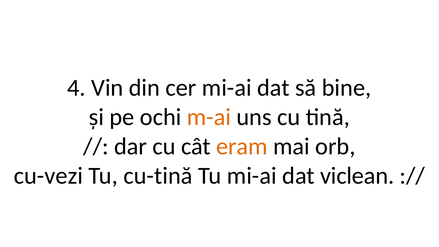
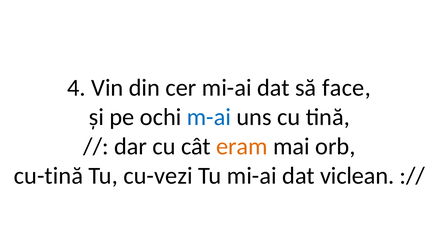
bine: bine -> face (346, 88)
m-ai colour: orange -> blue (209, 117)
cu-vezi: cu-vezi -> cu-tină (48, 176)
cu-tină: cu-tină -> cu-vezi (158, 176)
